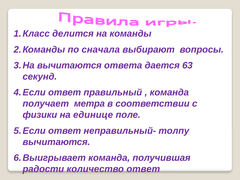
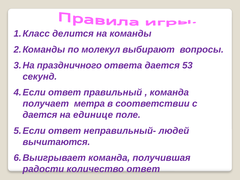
сначала: сначала -> молекул (101, 50)
вычитаются: вычитаются -> праздничного (69, 65)
63: 63 -> 53 (187, 65)
физики: физики -> дается (40, 115)
толпу: толпу -> людей (174, 131)
